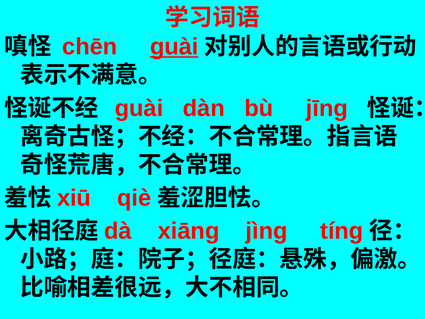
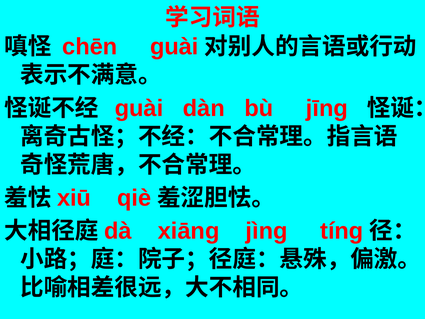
guài underline: present -> none (174, 47)
